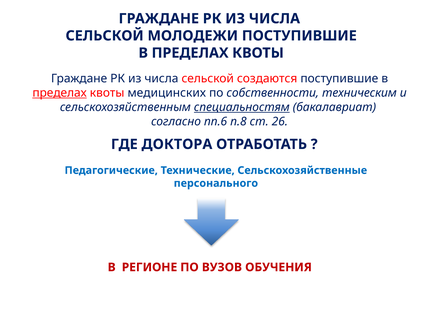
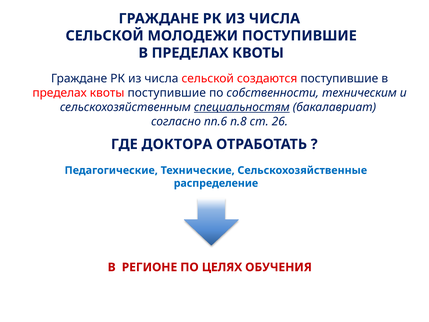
пределах underline: present -> none (60, 93)
квоты медицинских: медицинских -> поступившие (167, 93)
персонального: персонального -> распределение (216, 183)
ВУЗОВ: ВУЗОВ -> ЦЕЛЯХ (222, 267)
